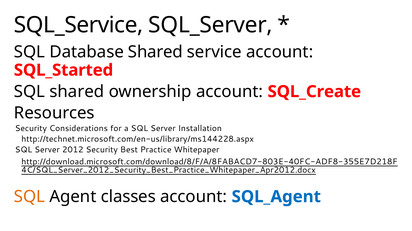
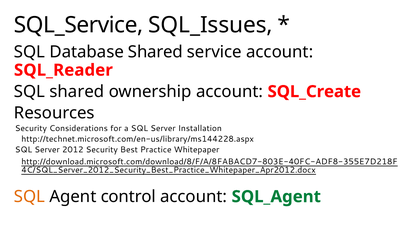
SQL_Server: SQL_Server -> SQL_Issues (210, 25)
SQL_Started: SQL_Started -> SQL_Reader (63, 70)
classes: classes -> control (128, 197)
SQL_Agent colour: blue -> green (276, 197)
